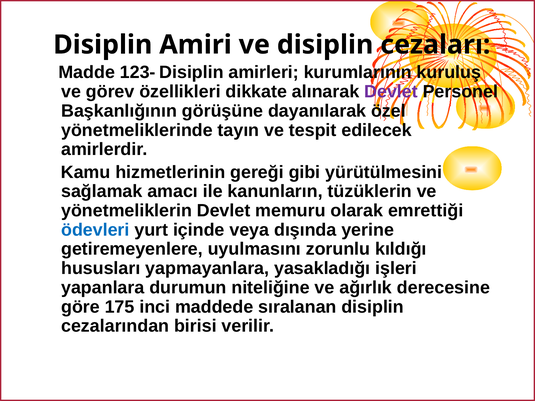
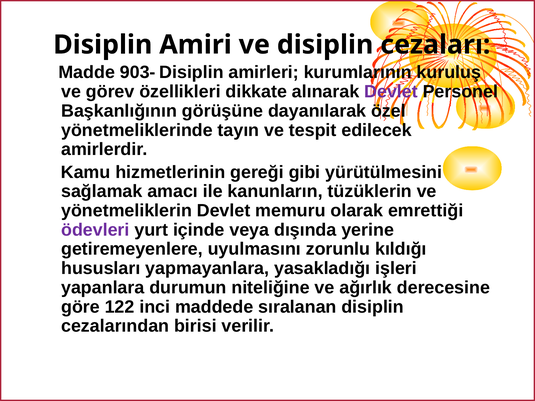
123-: 123- -> 903- (138, 72)
ödevleri colour: blue -> purple (95, 230)
175: 175 -> 122 (120, 307)
